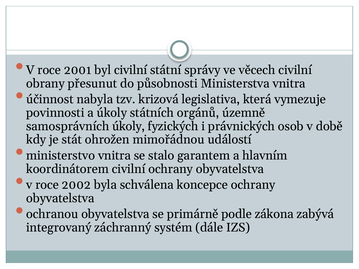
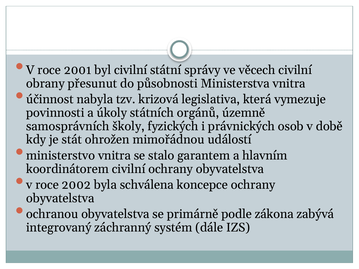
samosprávních úkoly: úkoly -> školy (128, 126)
